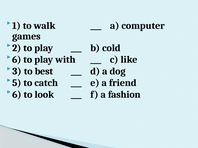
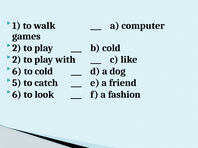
6: 6 -> 2 (17, 60)
3: 3 -> 6 (17, 71)
to best: best -> cold (44, 71)
